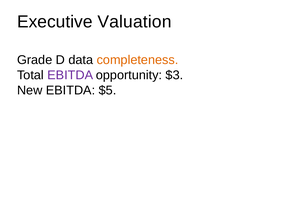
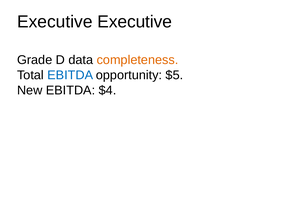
Executive Valuation: Valuation -> Executive (135, 22)
EBITDA colour: purple -> blue (70, 75)
$3: $3 -> $5 (174, 75)
$5: $5 -> $4 (108, 90)
